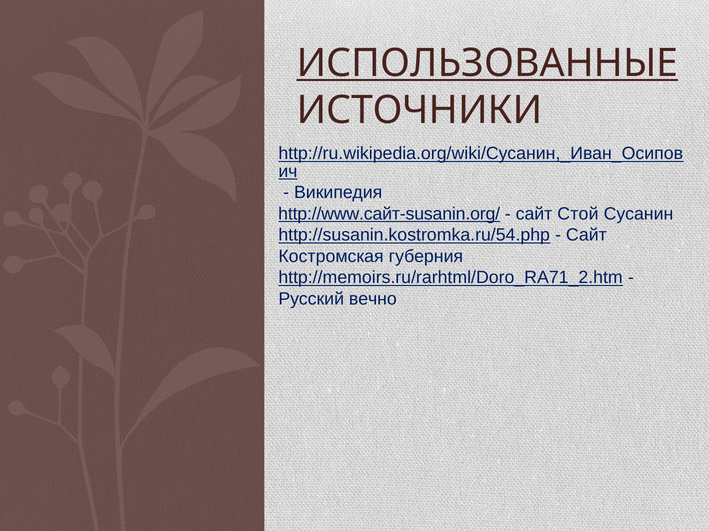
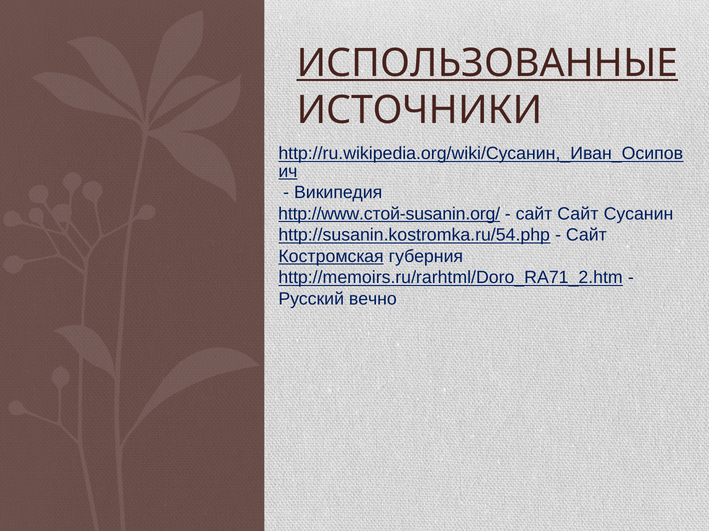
http://www.сайт-susanin.org/: http://www.сайт-susanin.org/ -> http://www.стой-susanin.org/ (389, 214)
сайт Стой: Стой -> Сайт (578, 214)
Костромская underline: none -> present (331, 257)
